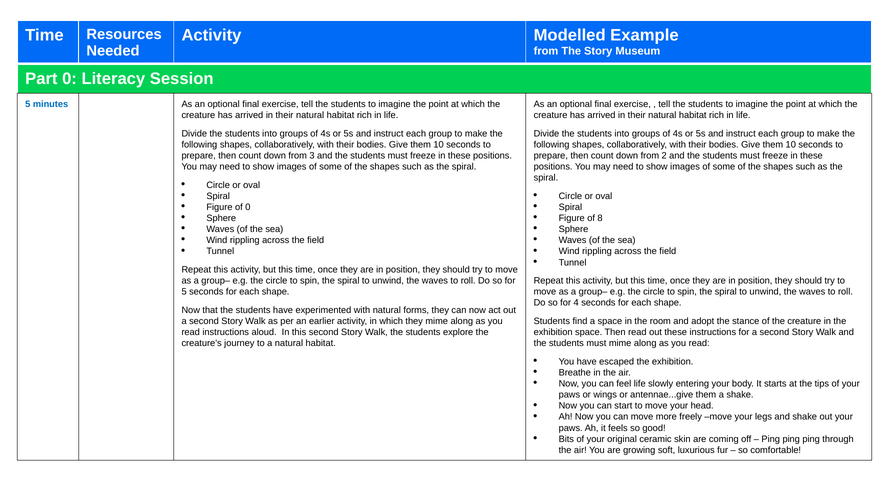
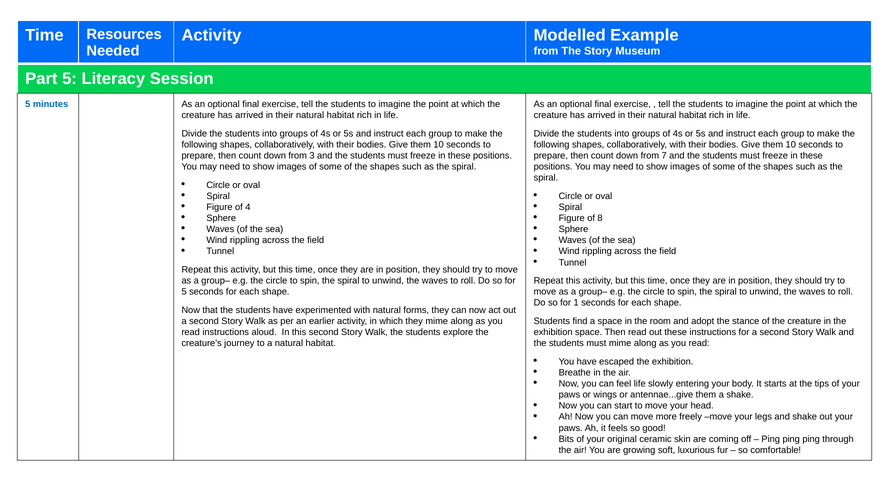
Part 0: 0 -> 5 (70, 79)
2: 2 -> 7 (664, 156)
of 0: 0 -> 4 (248, 207)
4: 4 -> 1 (576, 303)
